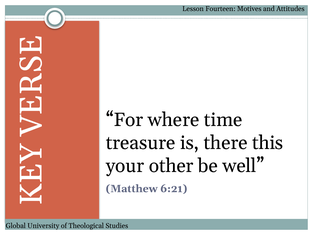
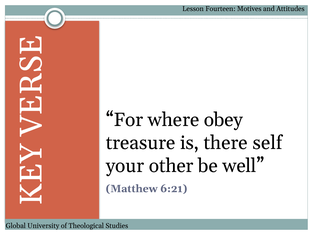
time: time -> obey (223, 120)
this: this -> self (268, 143)
